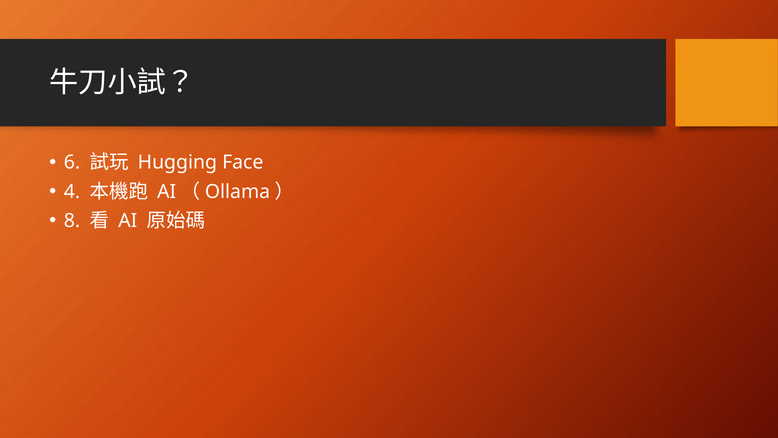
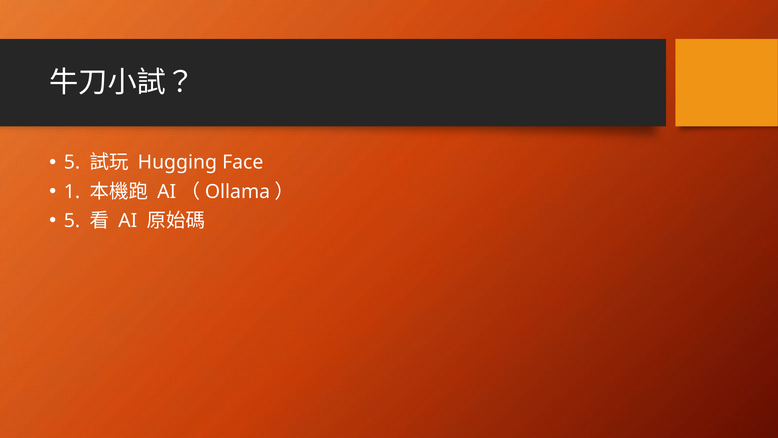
6: 6 -> 5 (72, 162)
4: 4 -> 1 (72, 192)
8: 8 -> 5 (72, 221)
